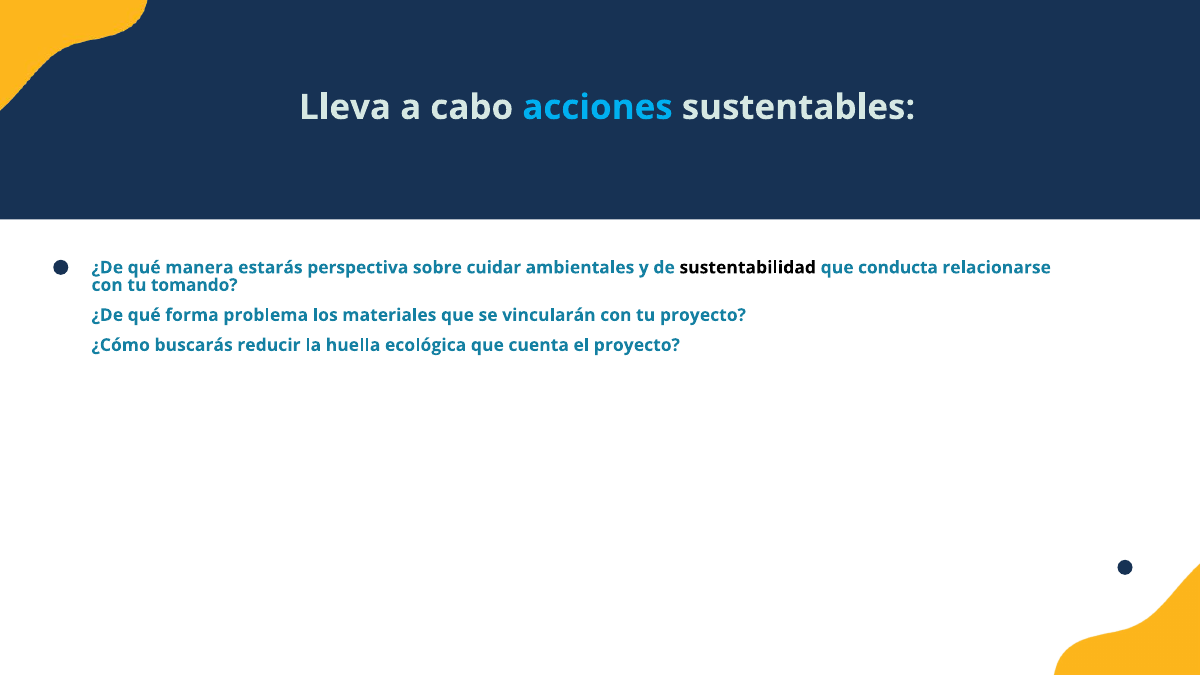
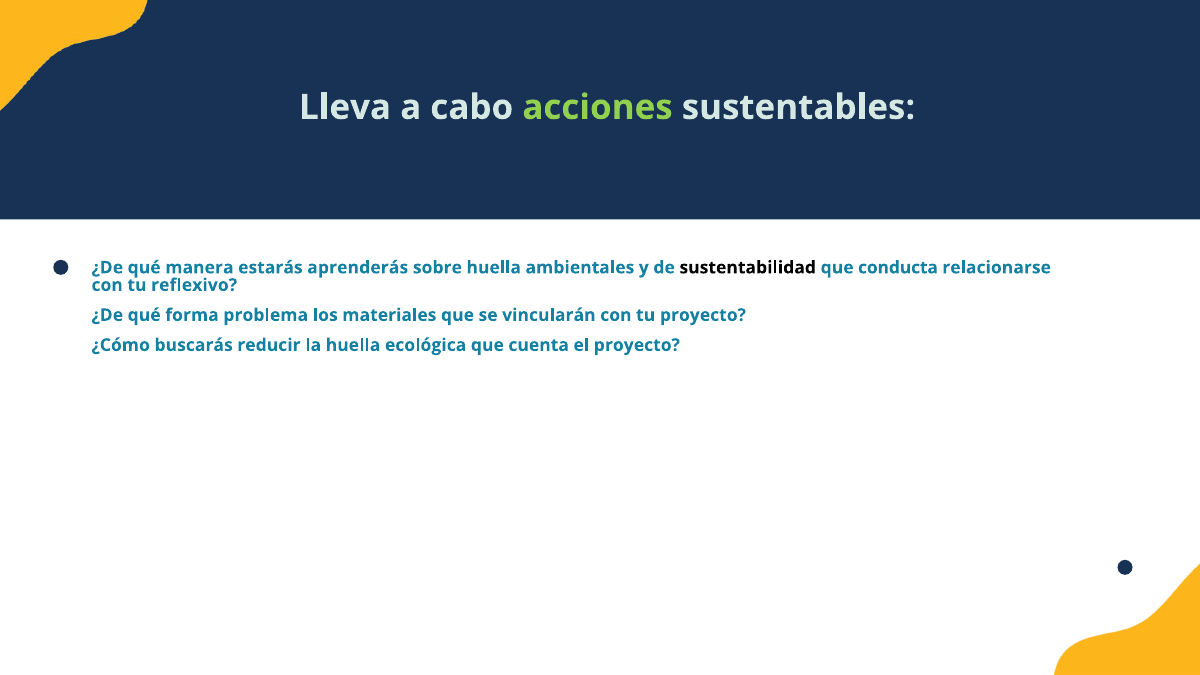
acciones colour: light blue -> light green (597, 107)
perspectiva: perspectiva -> aprenderás (358, 268)
sobre cuidar: cuidar -> huella (494, 268)
tomando: tomando -> reflexivo (194, 285)
